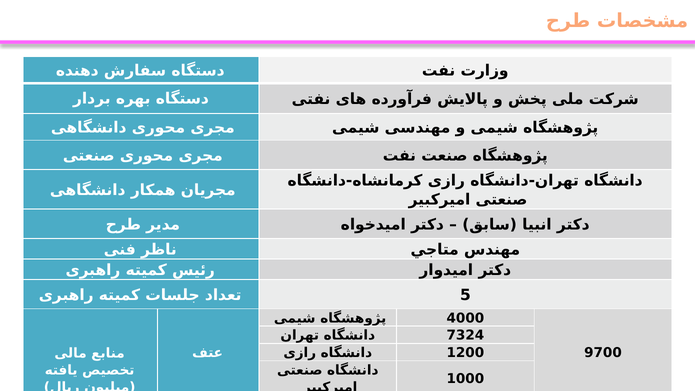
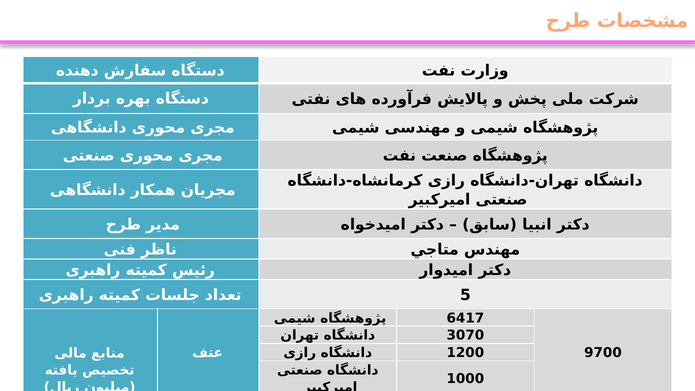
4000: 4000 -> 6417 (465, 318)
7324: 7324 -> 3070 (465, 335)
